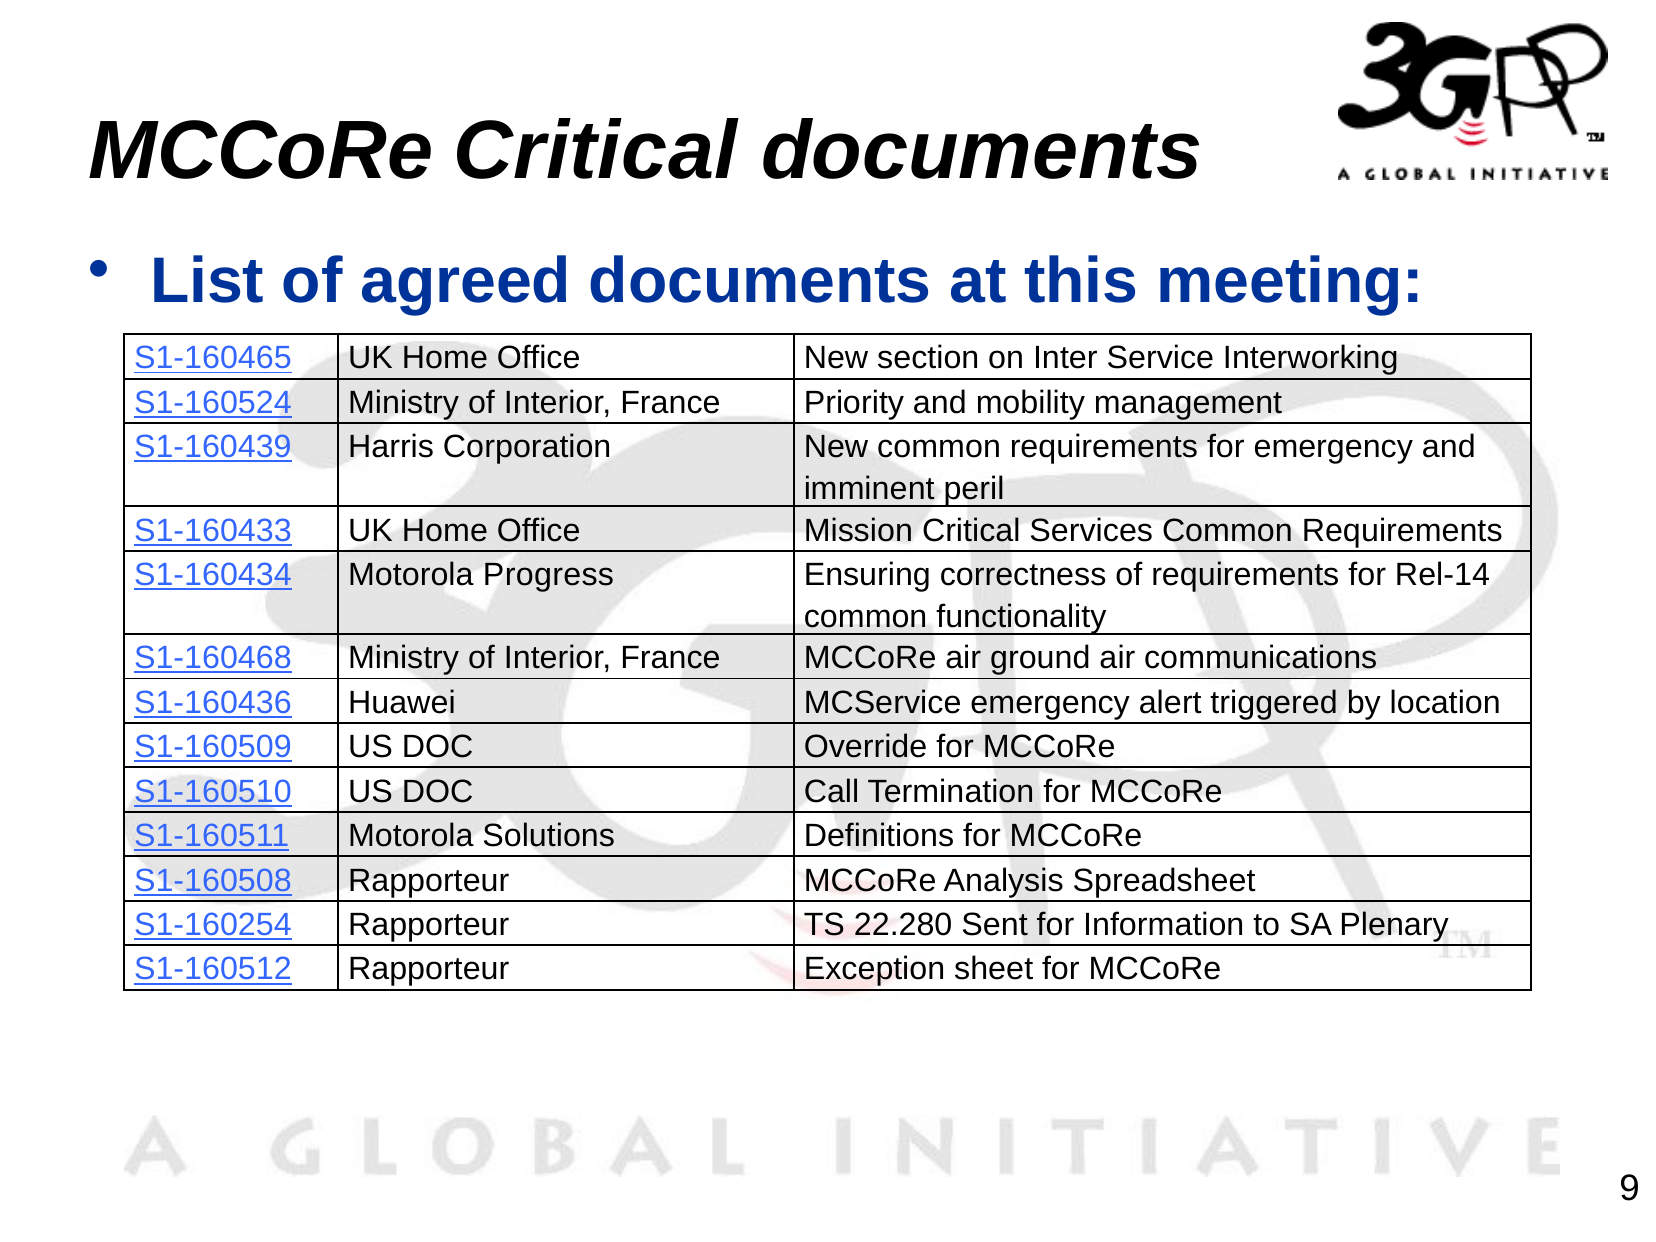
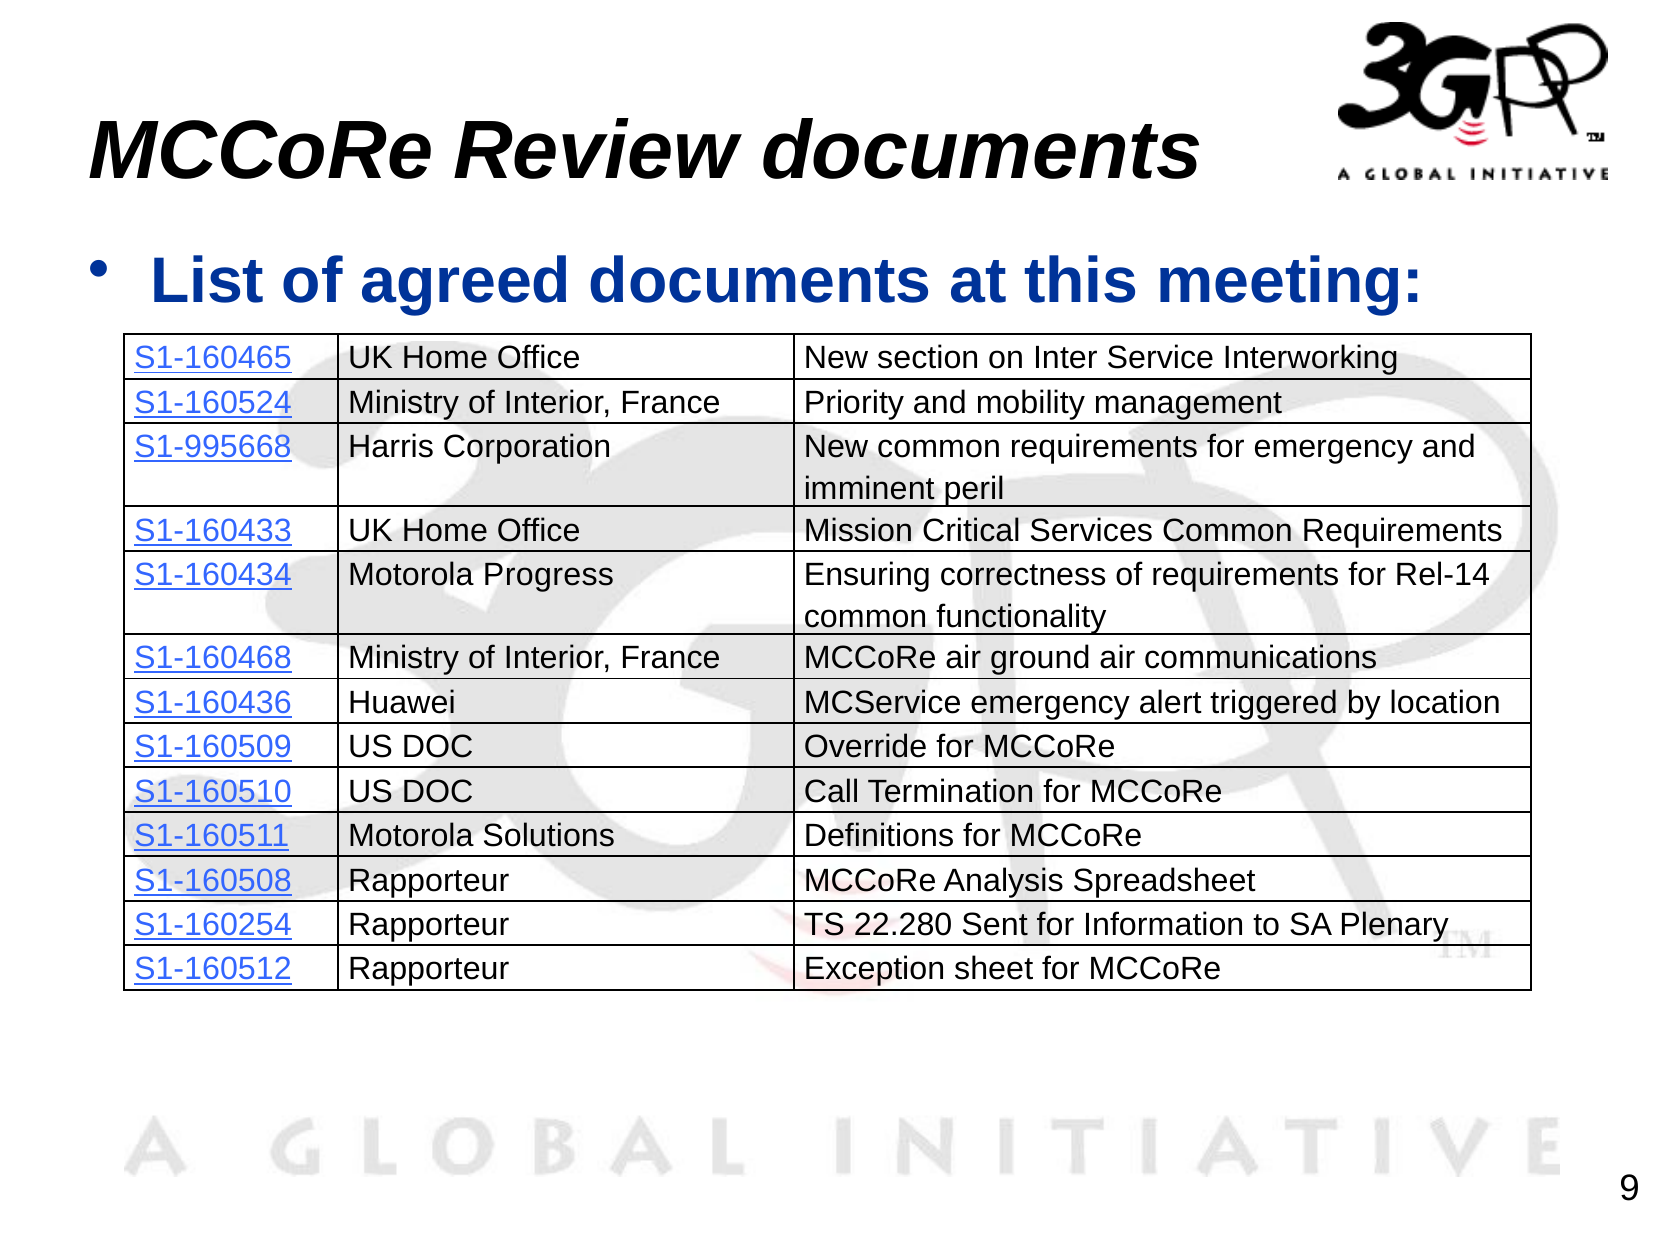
MCCoRe Critical: Critical -> Review (596, 152)
S1-160439: S1-160439 -> S1-995668 (213, 447)
